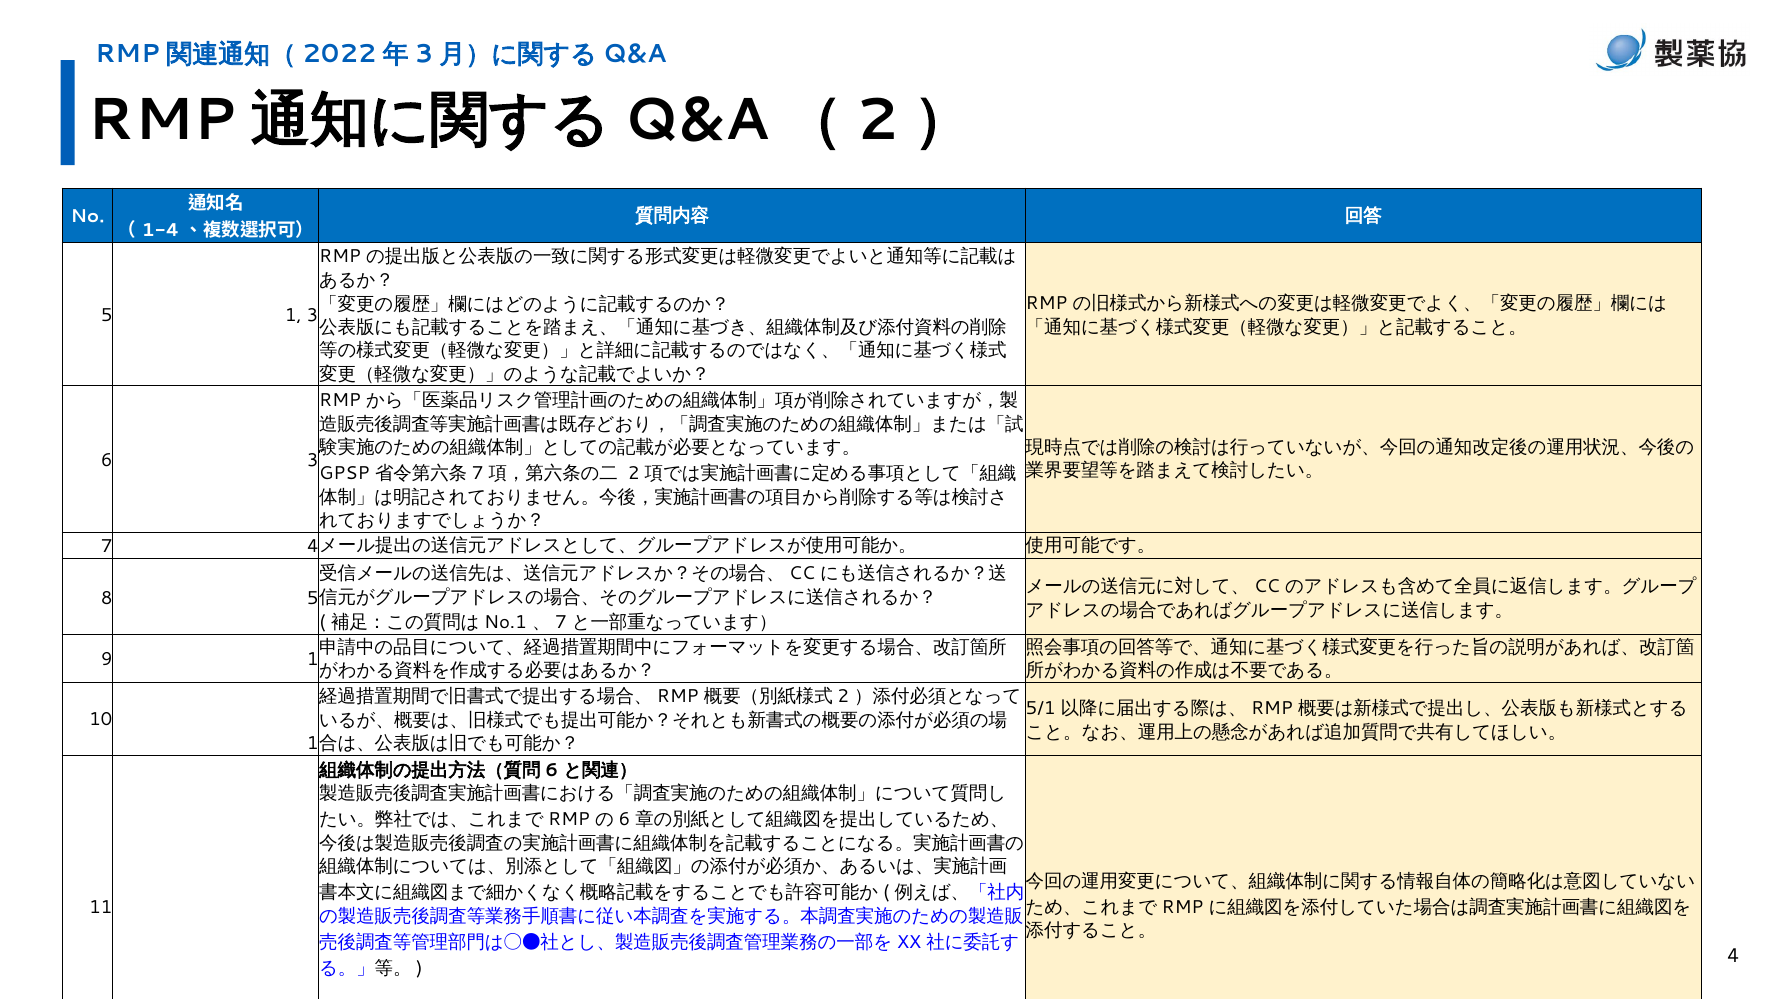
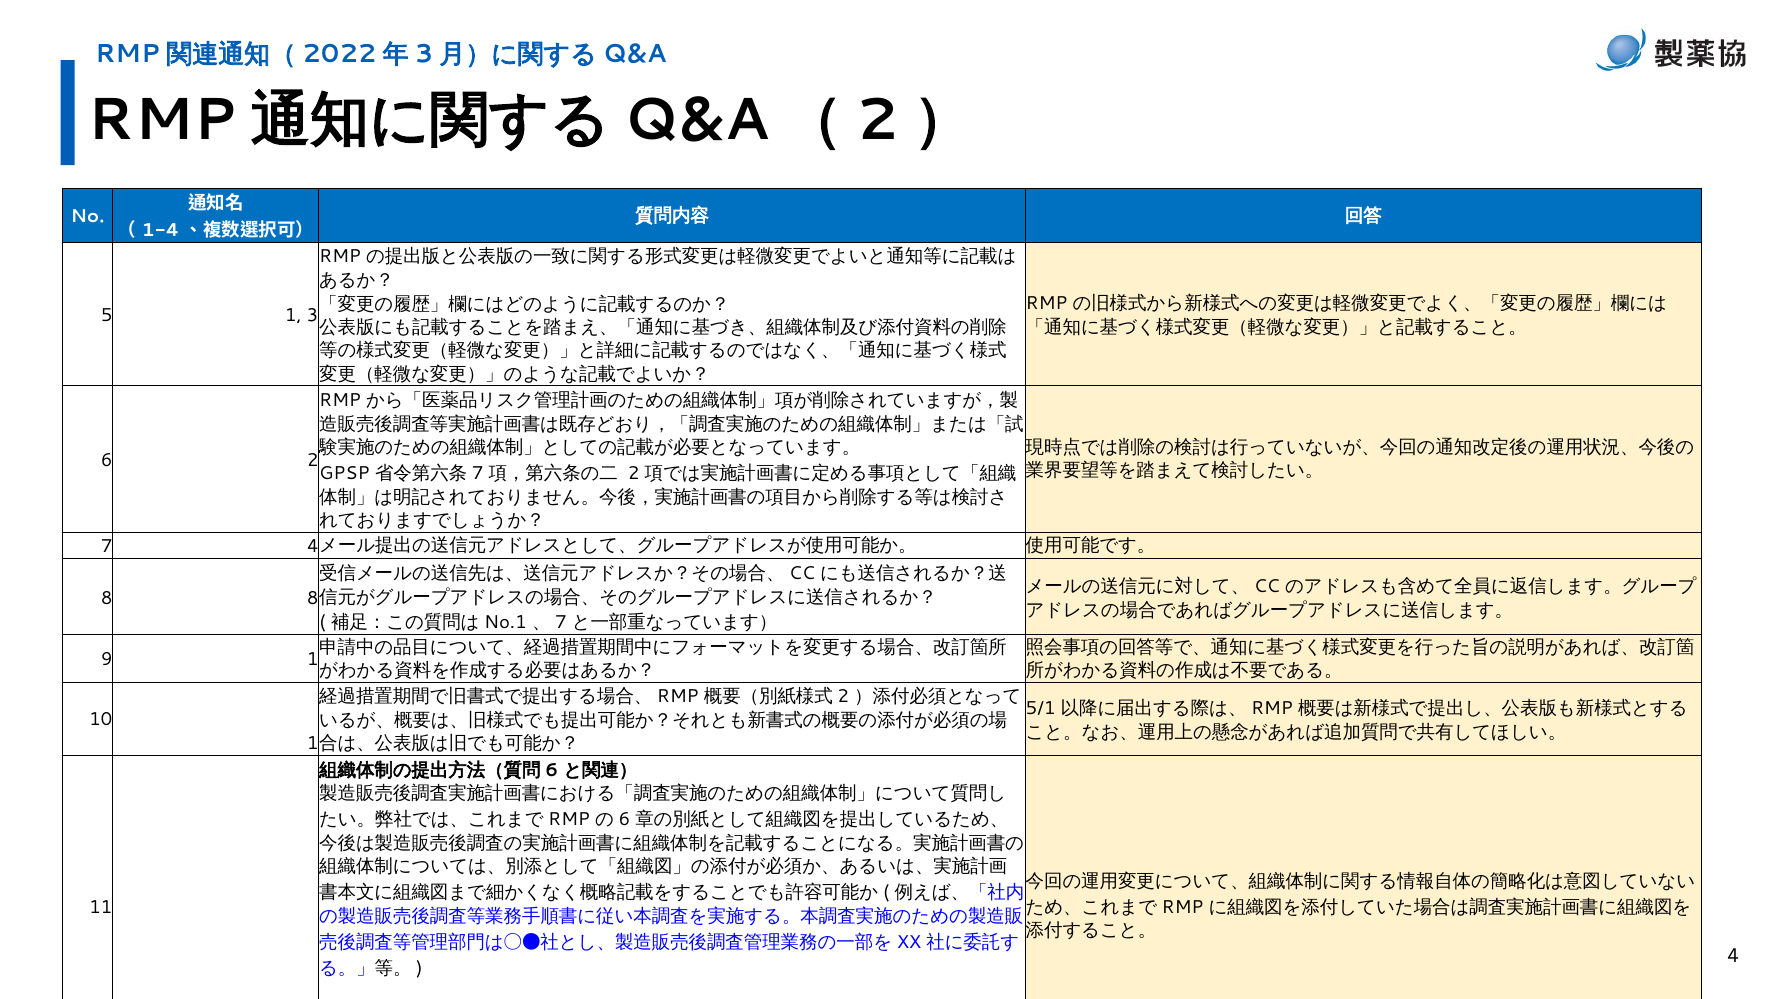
6 3: 3 -> 2 (313, 460)
8 5: 5 -> 8 (313, 598)
